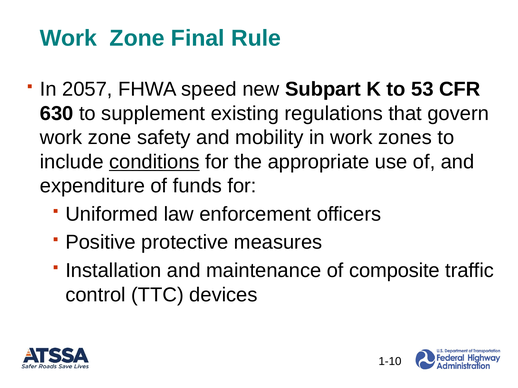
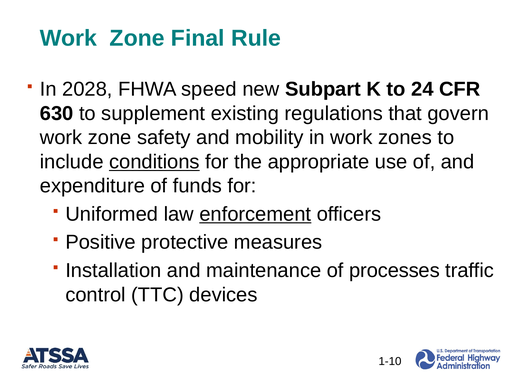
2057: 2057 -> 2028 (87, 89)
53: 53 -> 24 (422, 89)
enforcement underline: none -> present (255, 214)
composite: composite -> processes (394, 271)
